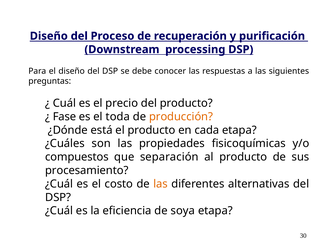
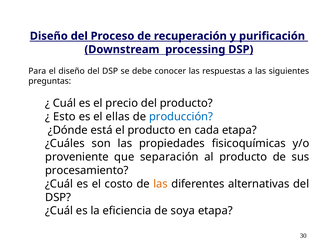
Fase: Fase -> Esto (64, 116)
toda: toda -> ellas (118, 116)
producción colour: orange -> blue (181, 116)
compuestos: compuestos -> proveniente (77, 157)
